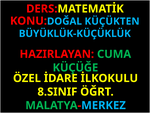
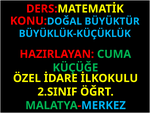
KÜÇÜKTEN: KÜÇÜKTEN -> BÜYÜKTÜR (112, 21)
8.SINIF: 8.SINIF -> 2.SINIF (57, 91)
